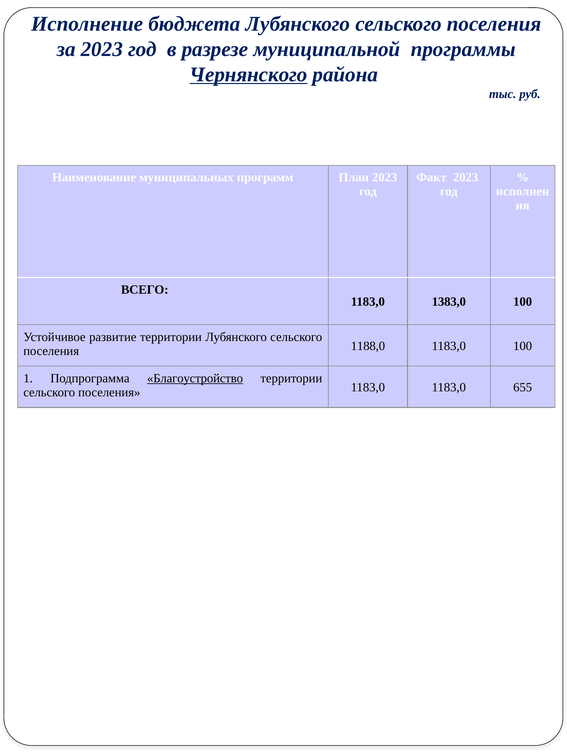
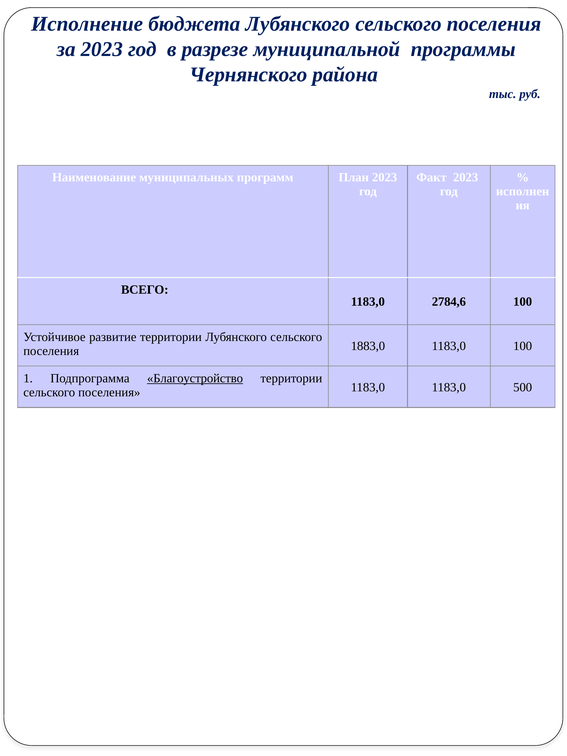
Чернянского underline: present -> none (248, 74)
1383,0: 1383,0 -> 2784,6 (449, 302)
1188,0: 1188,0 -> 1883,0 (368, 346)
655: 655 -> 500 (523, 387)
